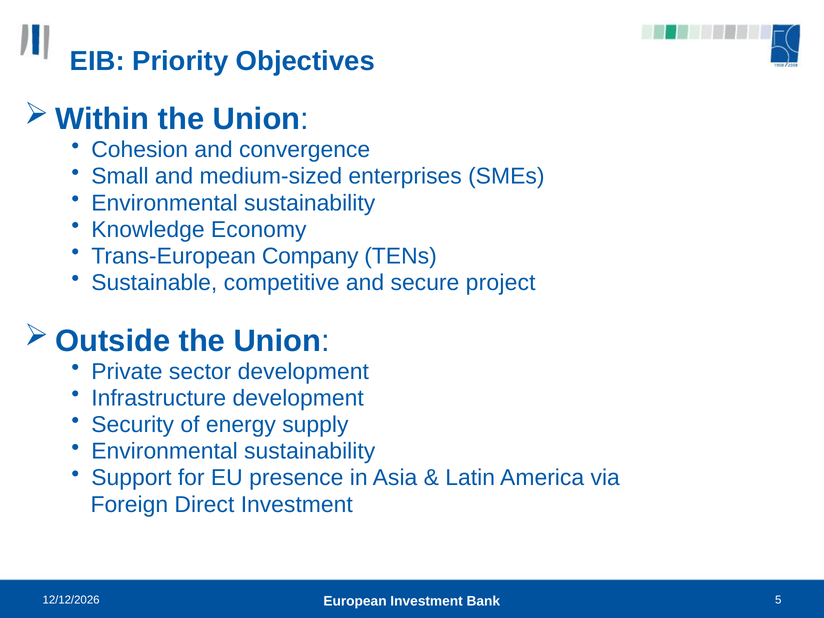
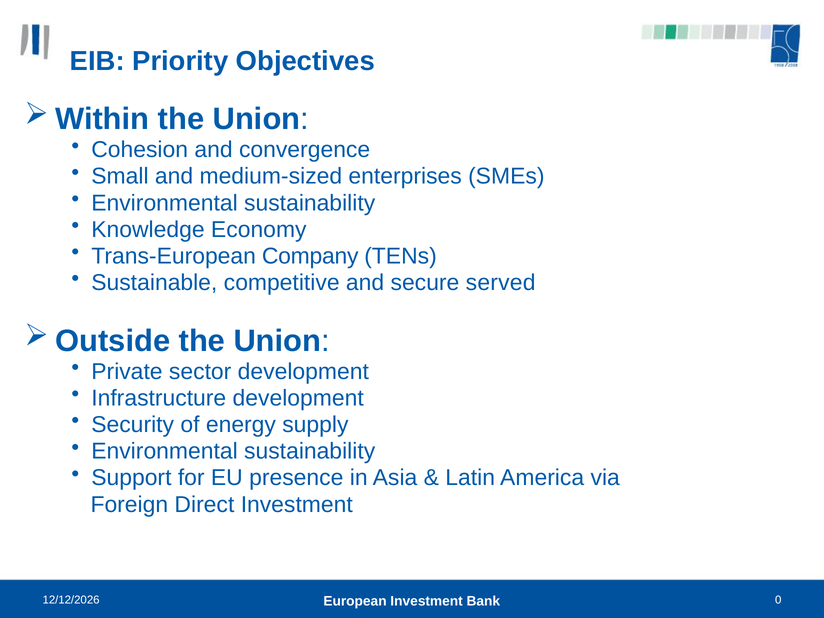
project: project -> served (501, 283)
5: 5 -> 0 (778, 600)
